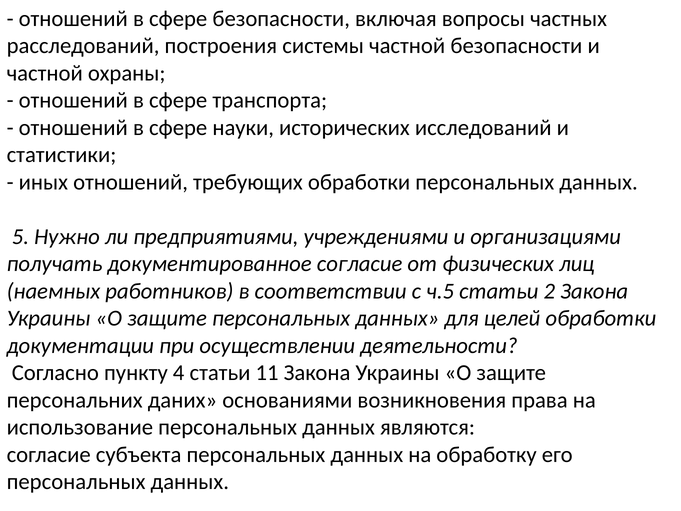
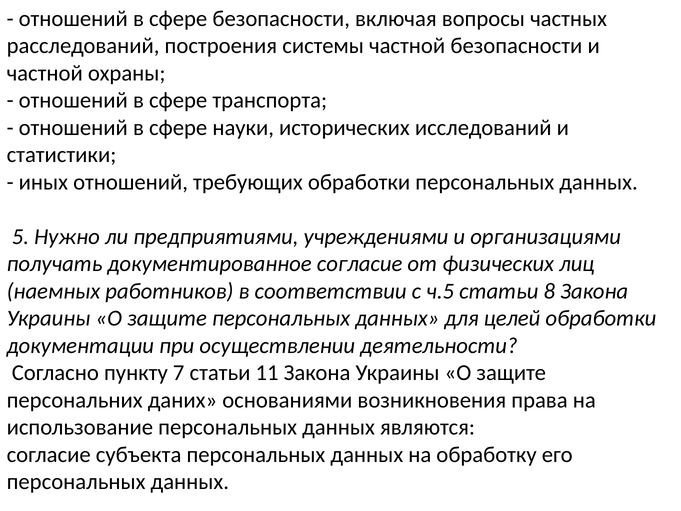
2: 2 -> 8 (549, 291)
4: 4 -> 7 (179, 373)
